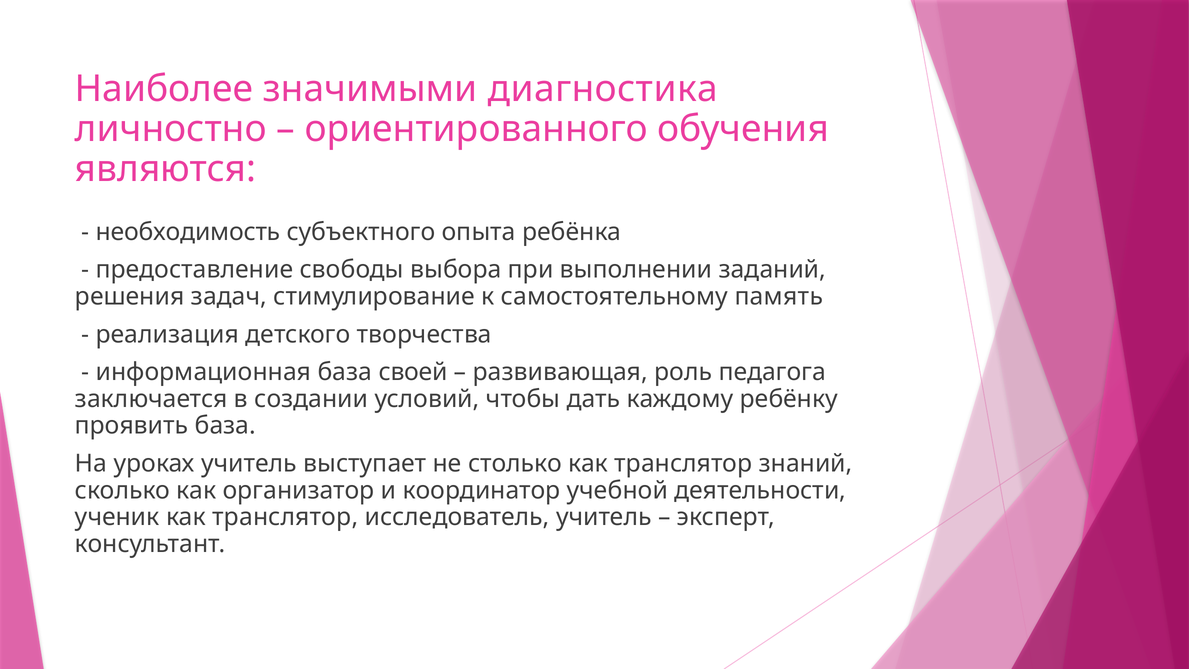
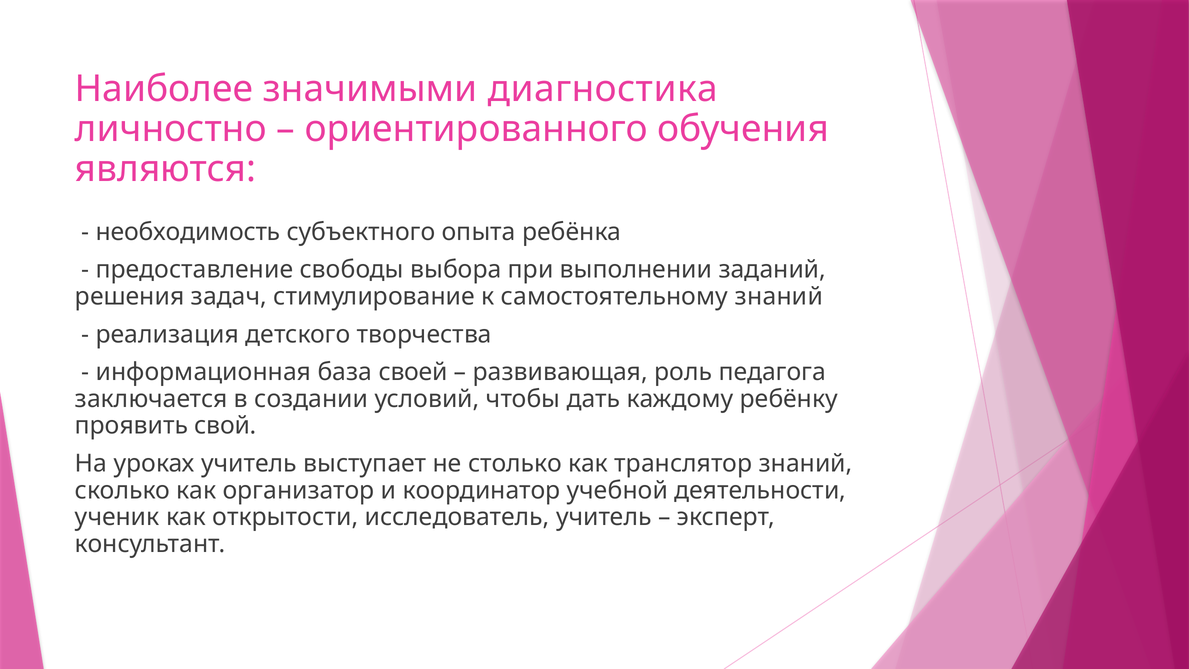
самостоятельному память: память -> знаний (779, 296)
проявить база: база -> свой (225, 426)
ученик как транслятор: транслятор -> открытости (285, 517)
